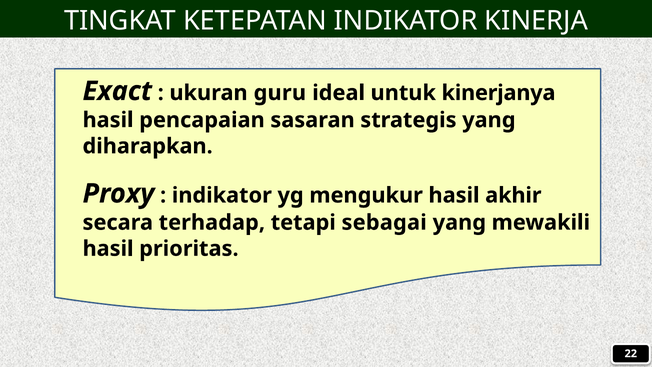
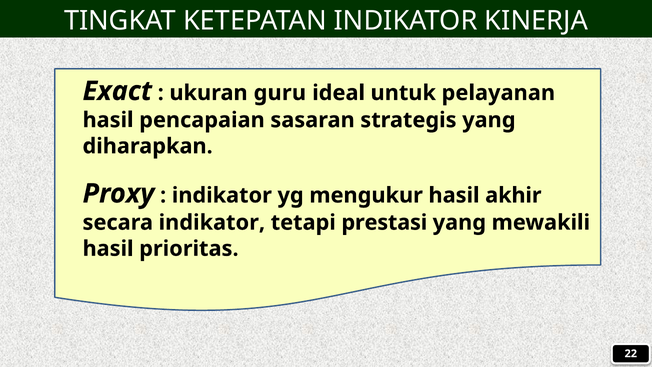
kinerjanya: kinerjanya -> pelayanan (498, 93)
secara terhadap: terhadap -> indikator (212, 222)
sebagai: sebagai -> prestasi (384, 222)
